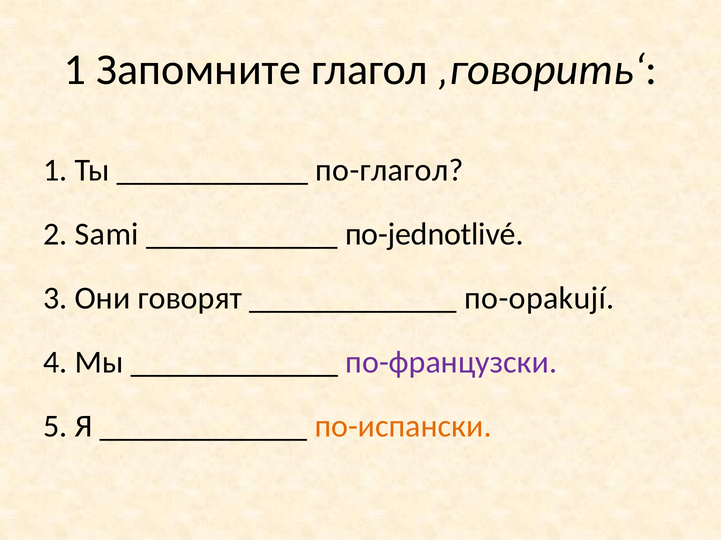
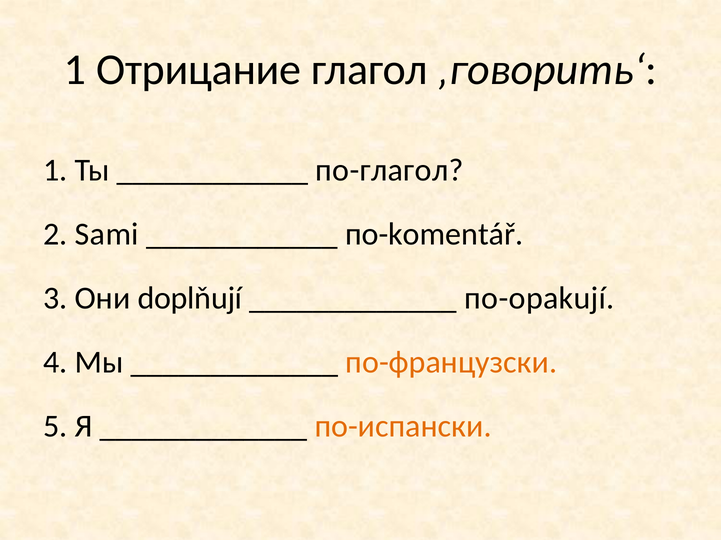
Запомните: Запомните -> Отрицание (199, 70)
по-jednotlivé: по-jednotlivé -> по-komentář (434, 235)
говорят: говорят -> doplňují (190, 299)
по-французски colour: purple -> orange (451, 363)
